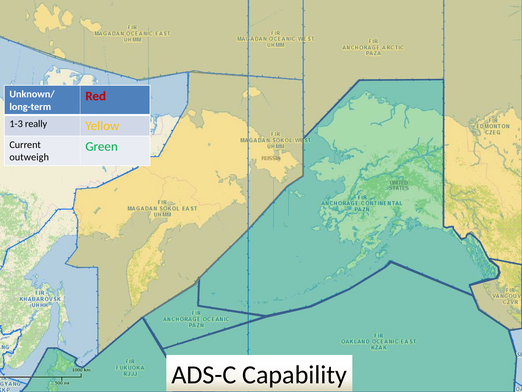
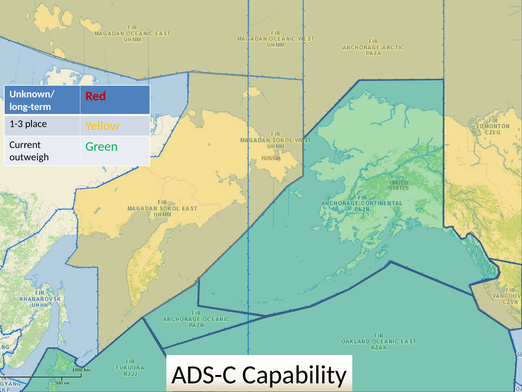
really: really -> place (36, 124)
